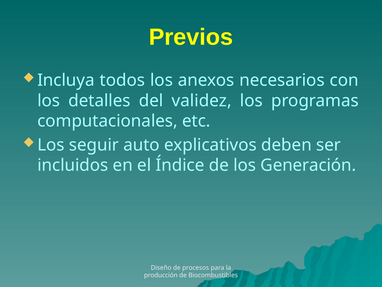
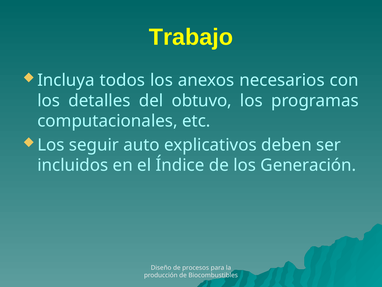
Previos: Previos -> Trabajo (191, 37)
validez: validez -> obtuvo (202, 101)
